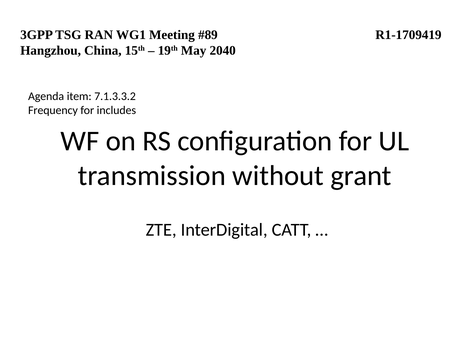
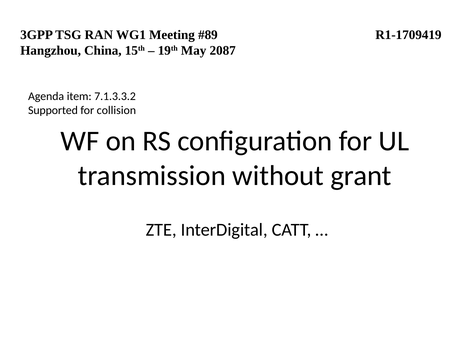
2040: 2040 -> 2087 (223, 51)
Frequency: Frequency -> Supported (53, 110)
includes: includes -> collision (116, 110)
